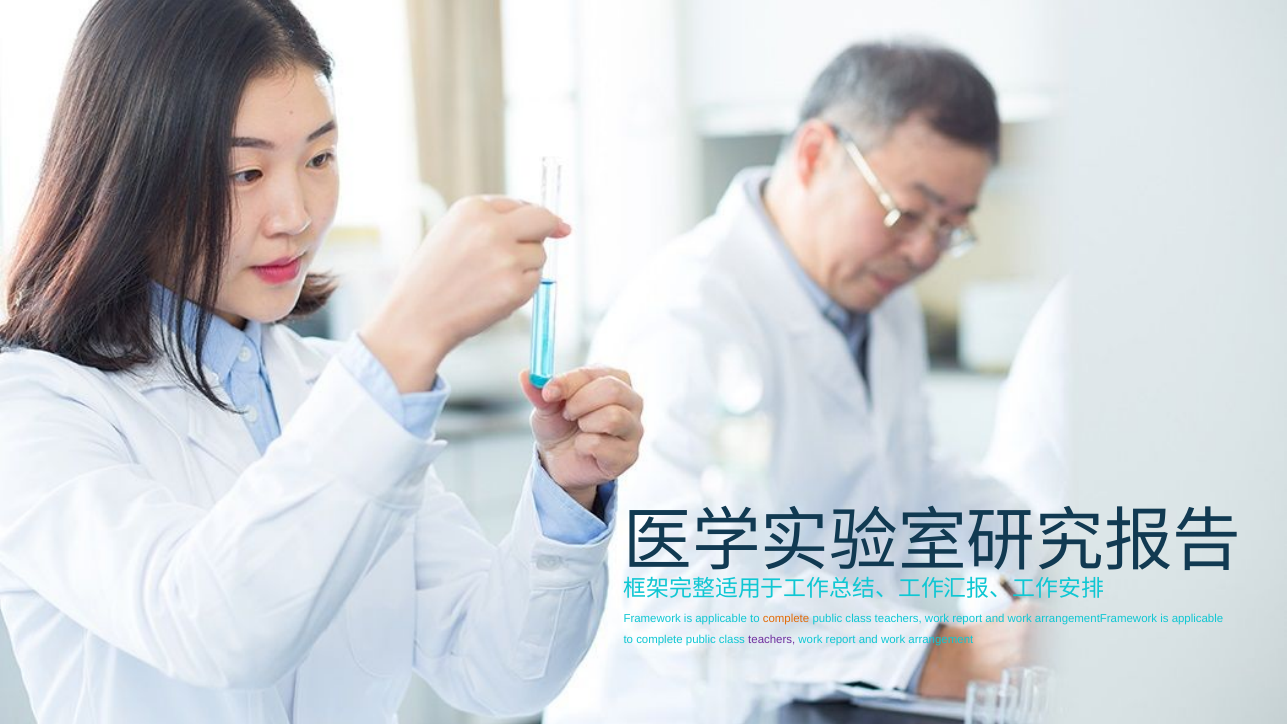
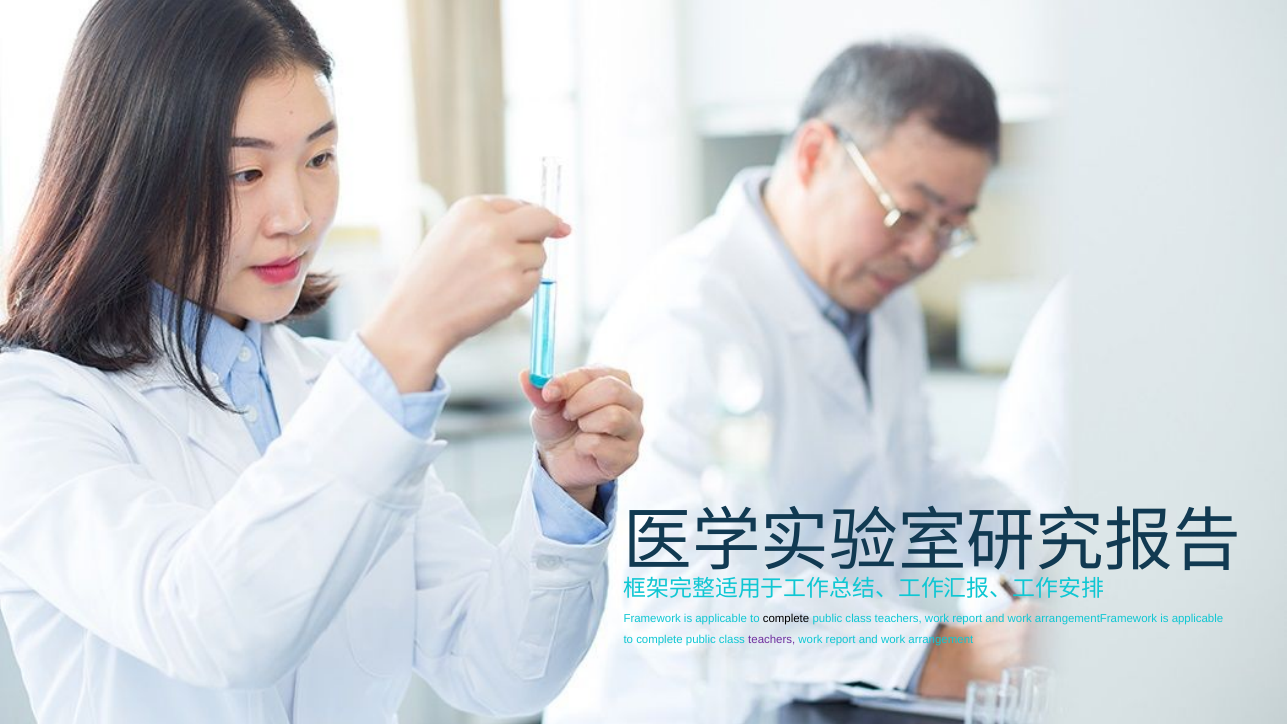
complete colour: orange -> black (786, 619)
